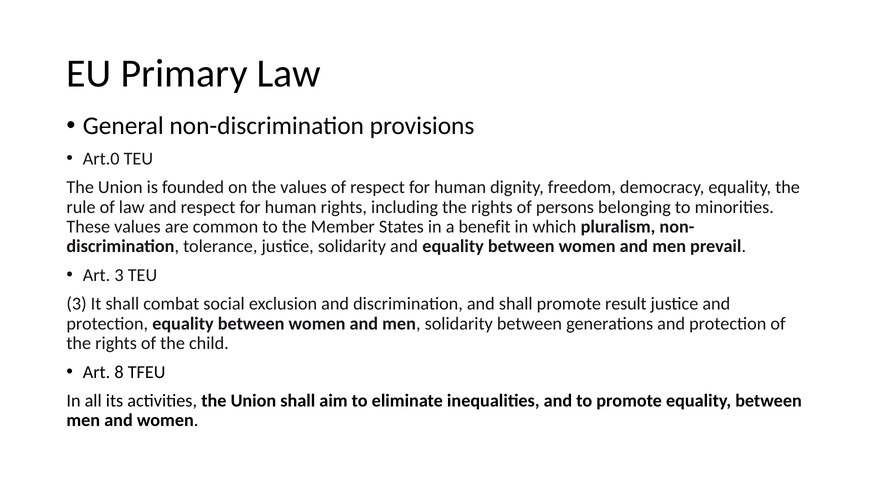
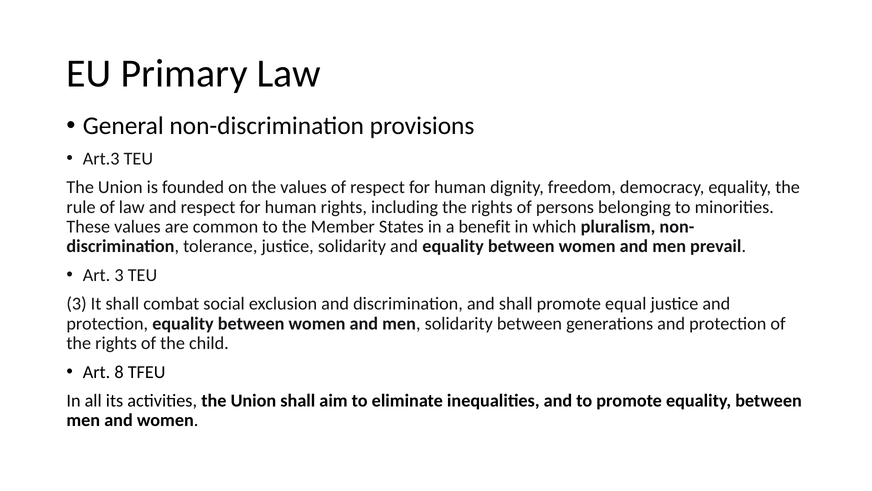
Art.0: Art.0 -> Art.3 (101, 159)
result: result -> equal (626, 304)
